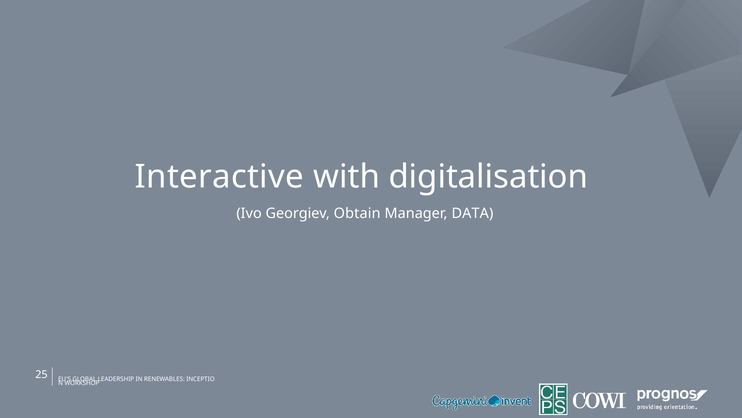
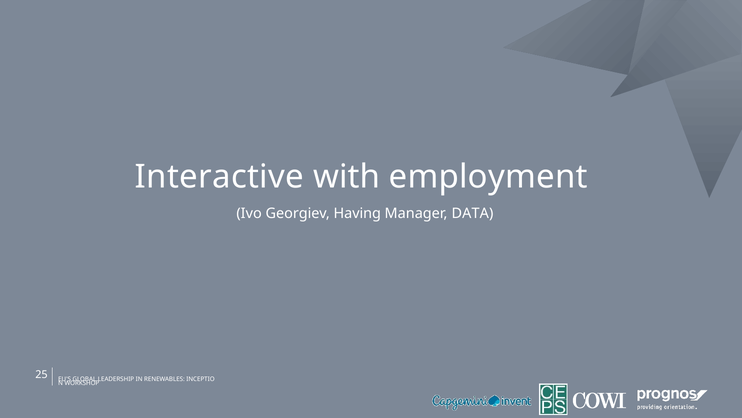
digitalisation: digitalisation -> employment (488, 176)
Obtain: Obtain -> Having (357, 213)
